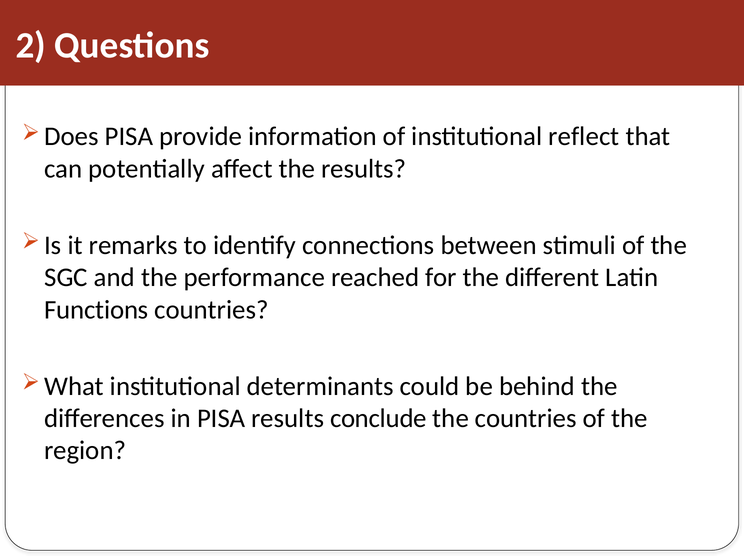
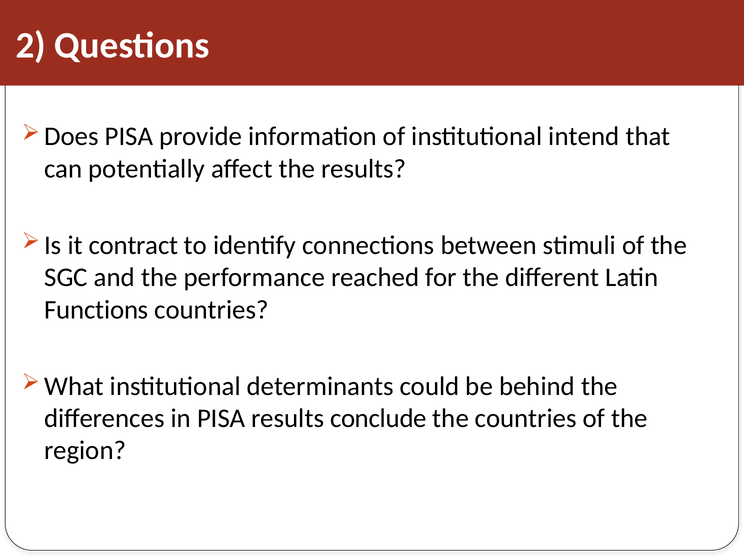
reflect: reflect -> intend (584, 137)
remarks: remarks -> contract (133, 245)
